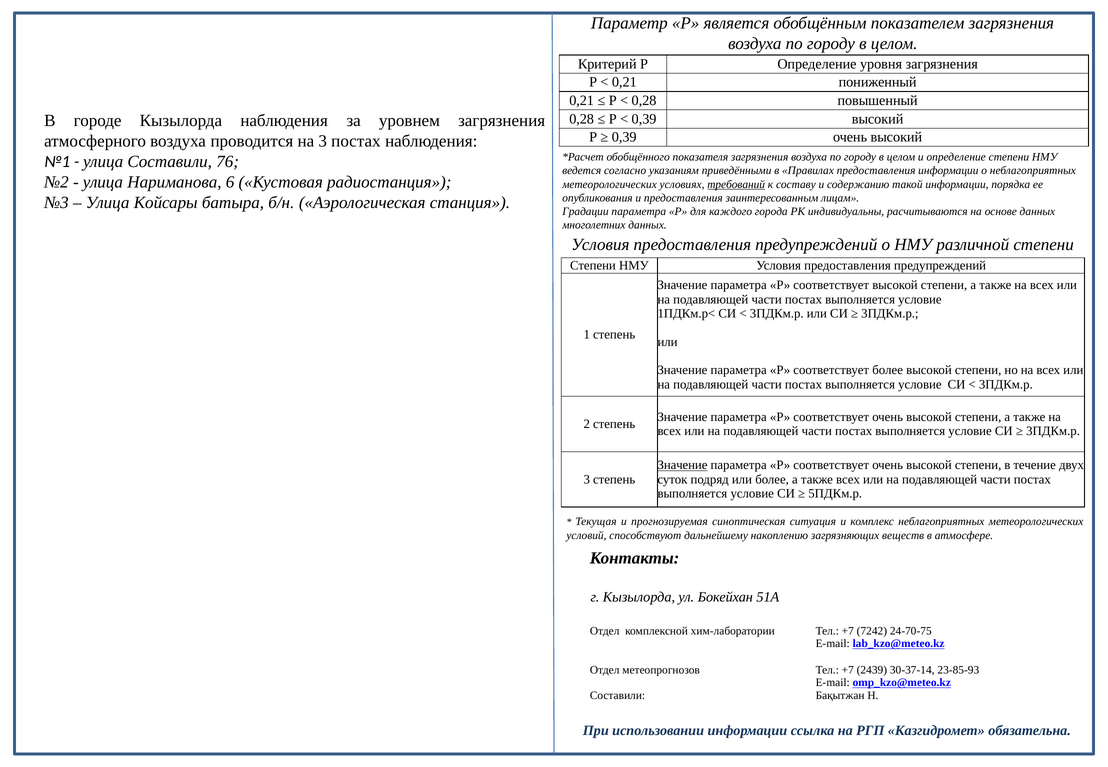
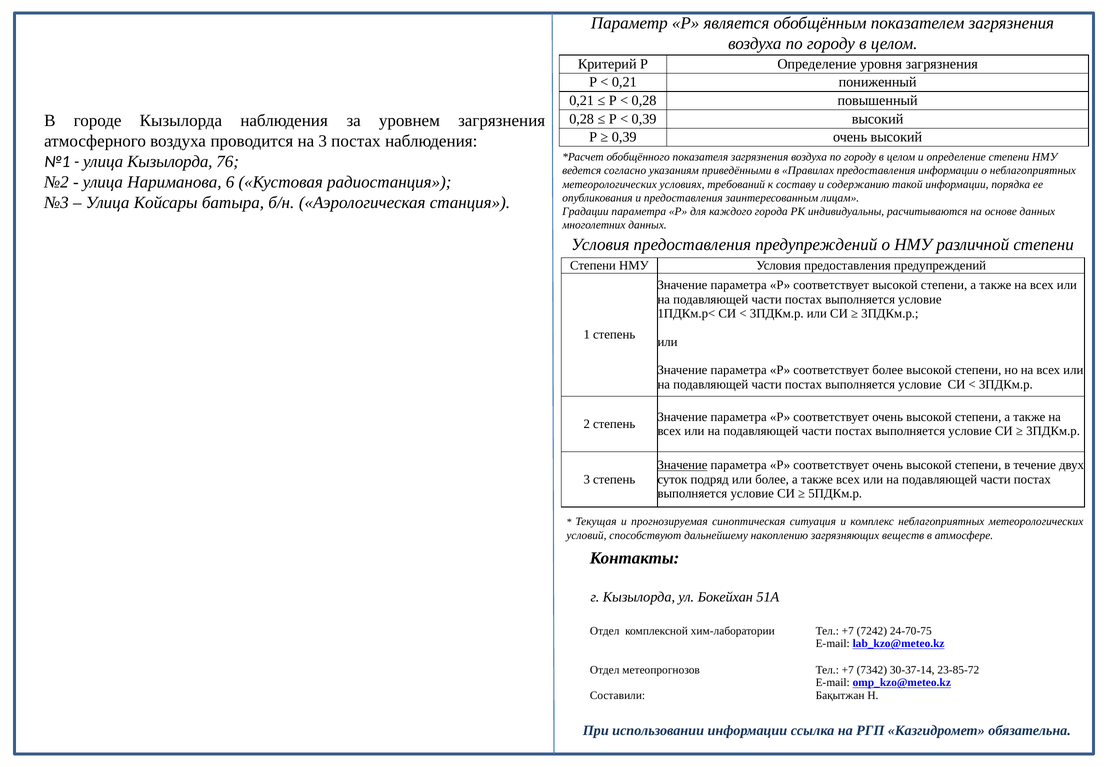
улица Составили: Составили -> Кызылорда (170, 162)
требований underline: present -> none (736, 184)
2439: 2439 -> 7342 (872, 670)
23-85-93: 23-85-93 -> 23-85-72 (958, 670)
